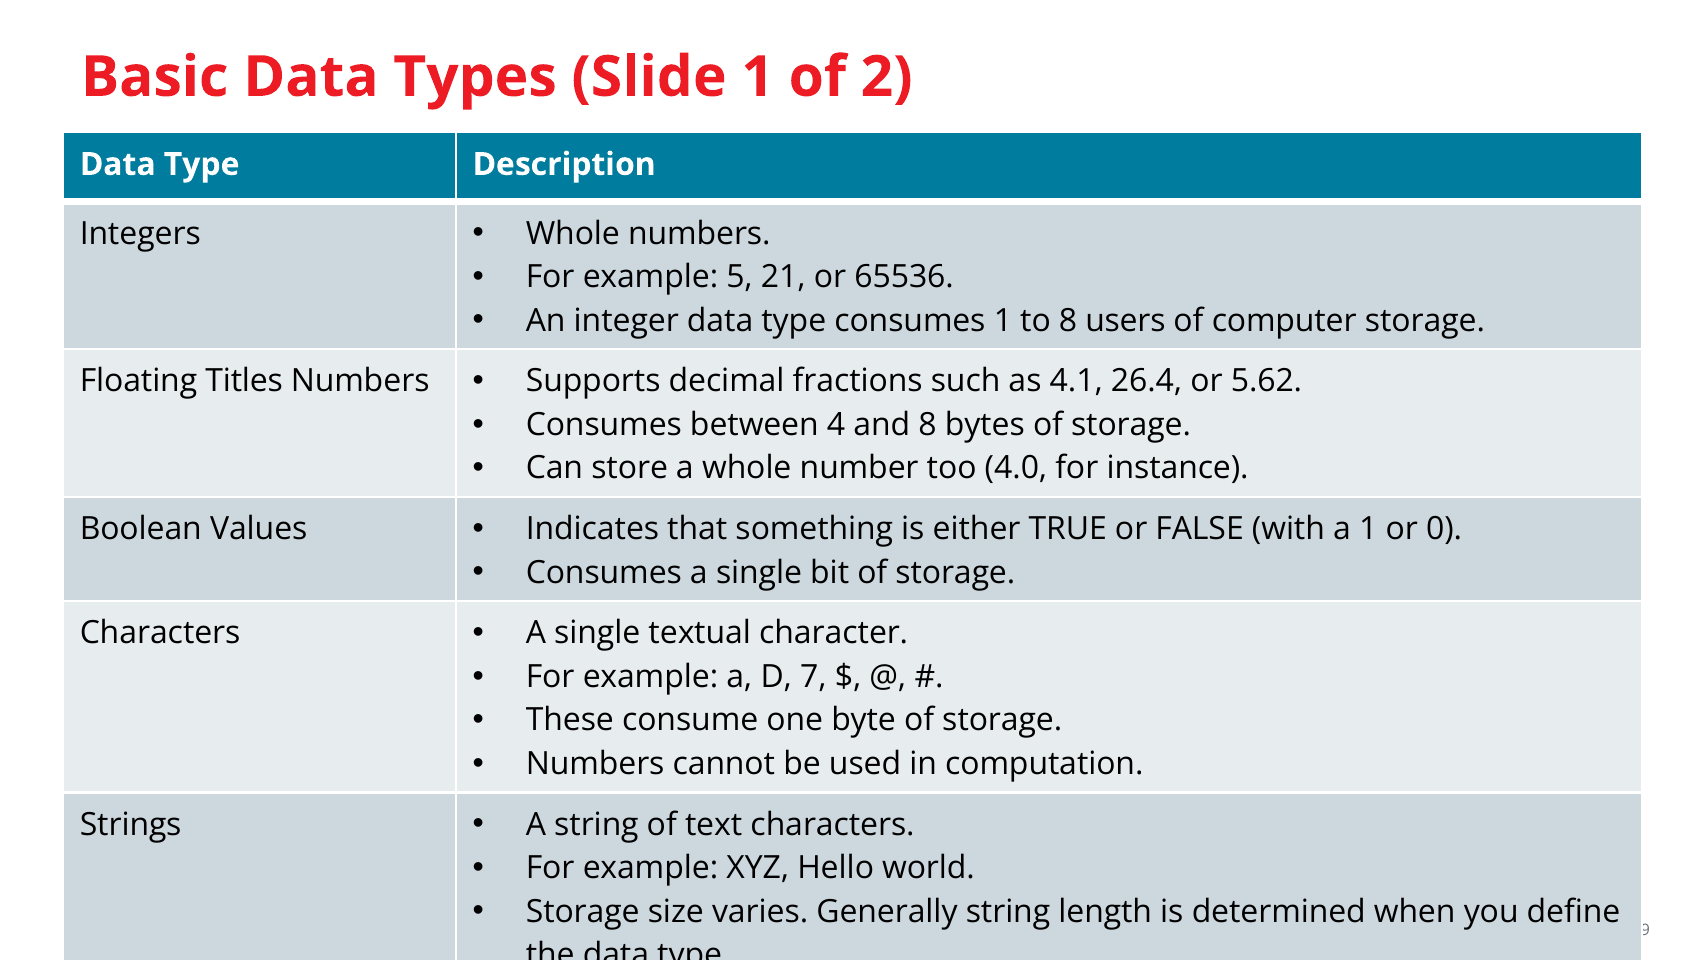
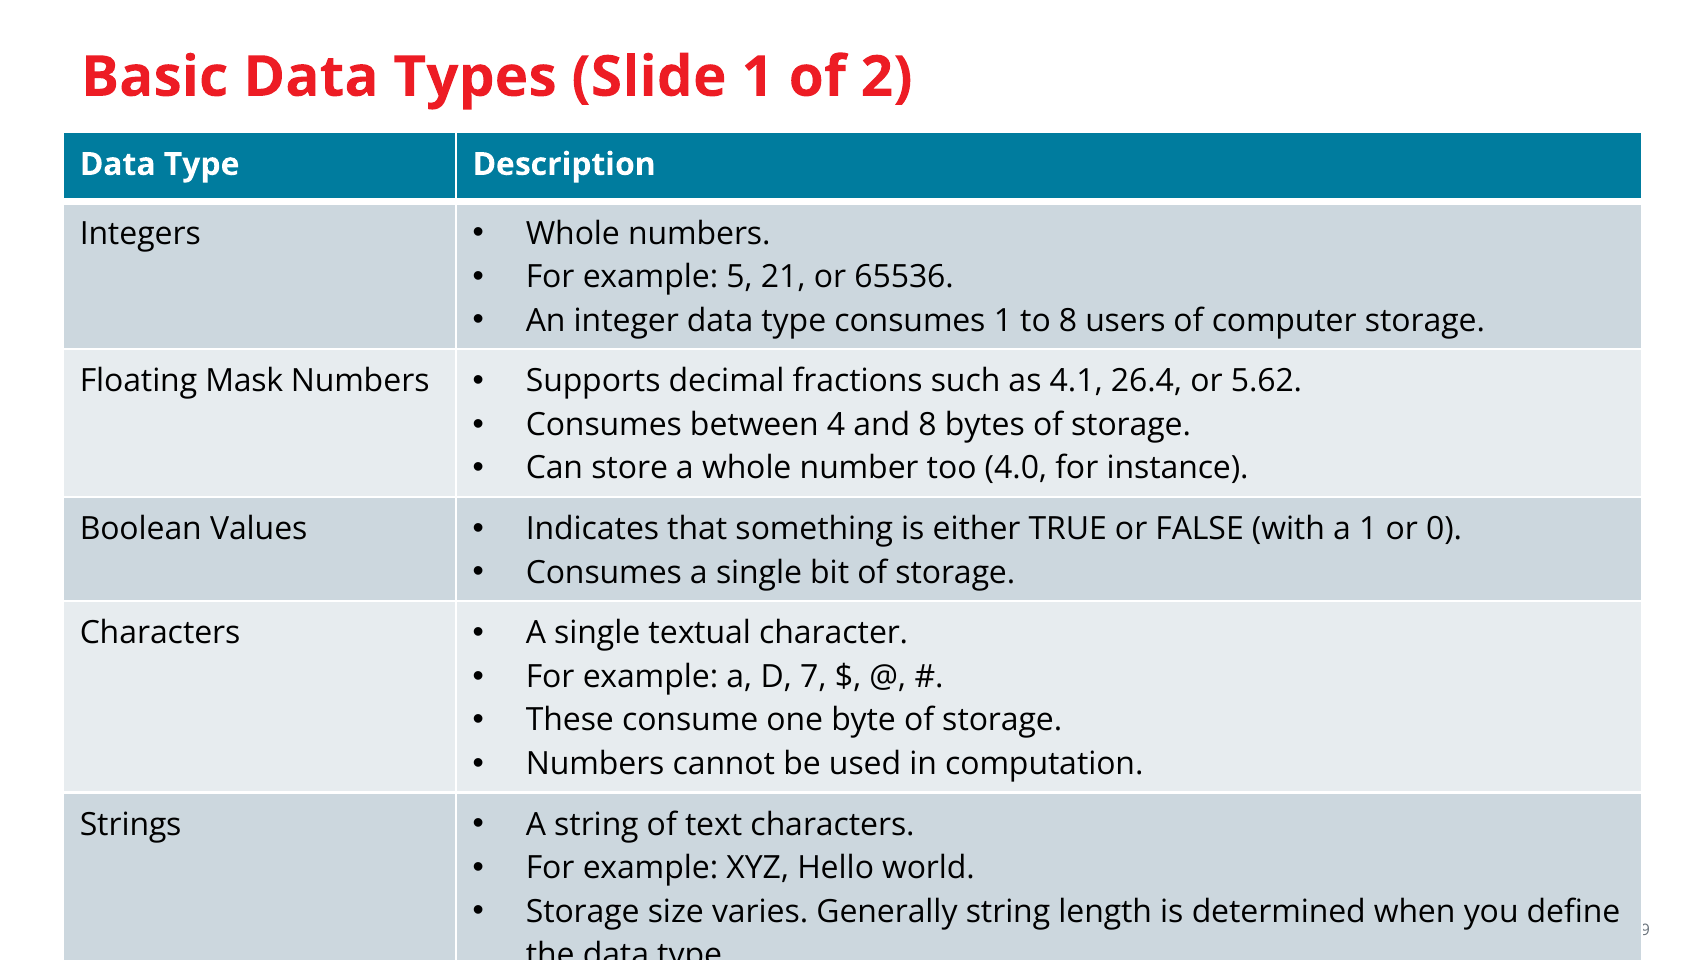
Titles: Titles -> Mask (244, 381)
